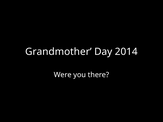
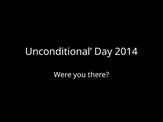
Grandmother: Grandmother -> Unconditional (59, 52)
